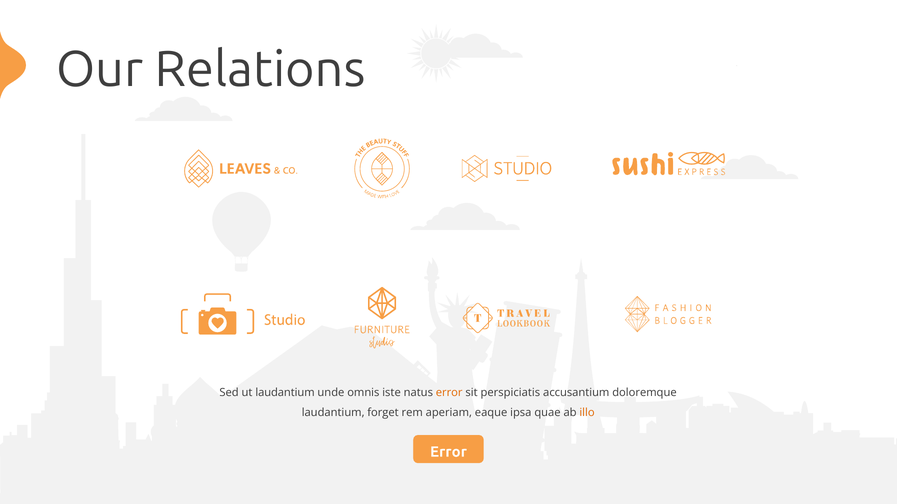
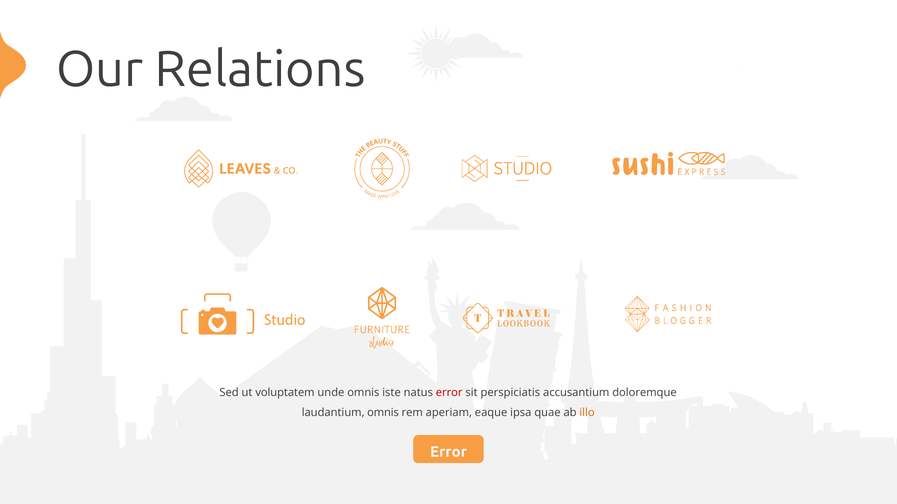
ut laudantium: laudantium -> voluptatem (285, 393)
error colour: orange -> red (449, 393)
laudantium forget: forget -> omnis (383, 413)
